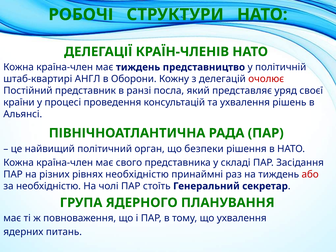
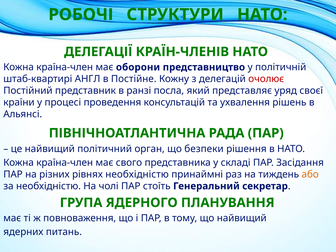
має тиждень: тиждень -> оборони (138, 67)
Оборони: Оборони -> Постійне (134, 79)
або colour: red -> orange (310, 174)
що ухвалення: ухвалення -> найвищий (242, 218)
